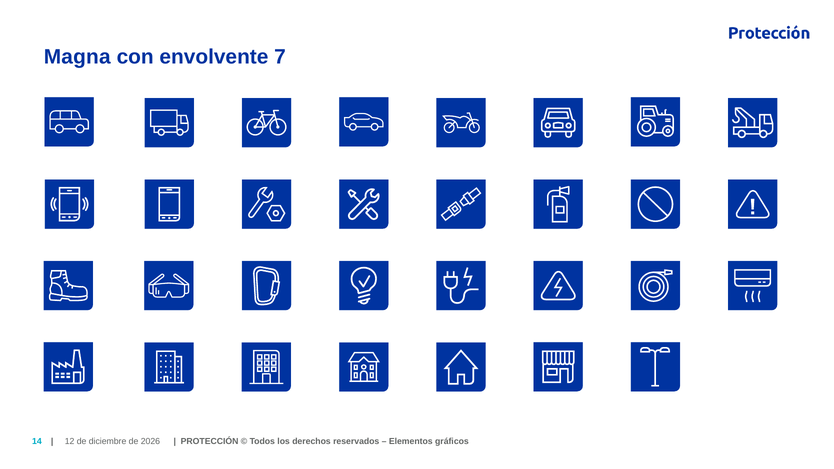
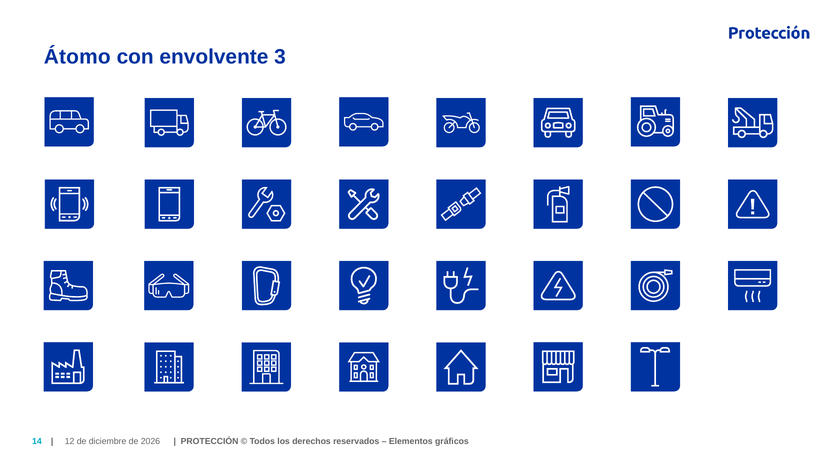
Magna: Magna -> Átomo (77, 57)
7: 7 -> 3 (280, 57)
